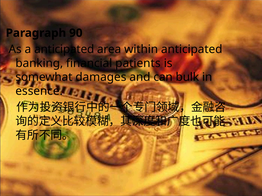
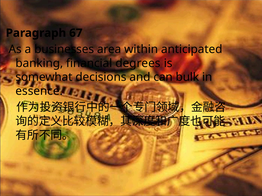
90: 90 -> 67 (76, 33)
a anticipated: anticipated -> businesses (64, 49)
patients: patients -> degrees (138, 63)
damages: damages -> decisions (101, 77)
